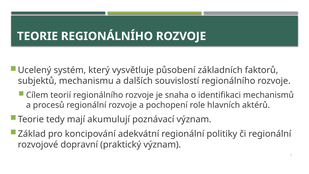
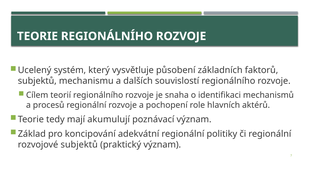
rozvojové dopravní: dopravní -> subjektů (79, 145)
